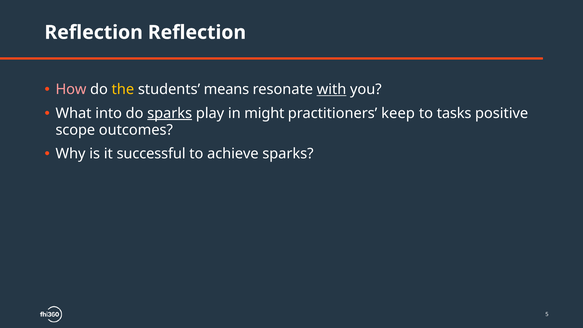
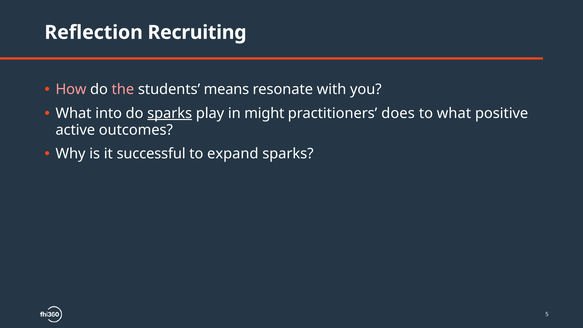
Reflection Reflection: Reflection -> Recruiting (197, 32)
the colour: yellow -> pink (123, 89)
with underline: present -> none (332, 89)
keep: keep -> does (398, 113)
to tasks: tasks -> what (454, 113)
scope: scope -> active (75, 130)
achieve: achieve -> expand (233, 154)
